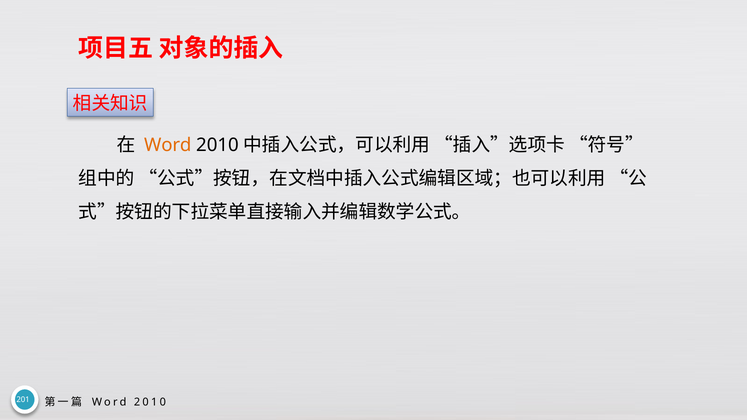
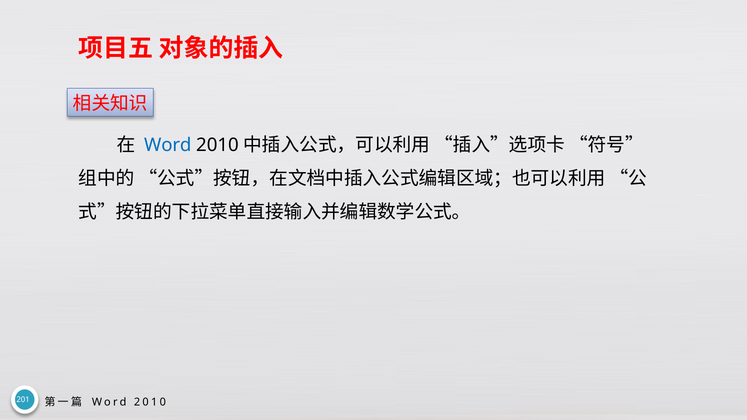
Word colour: orange -> blue (168, 145)
